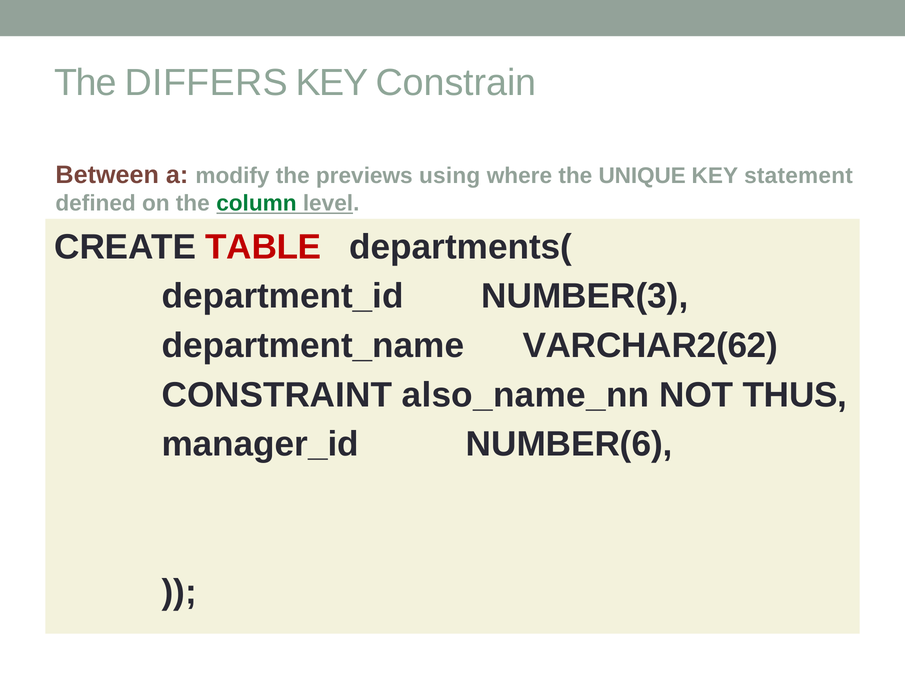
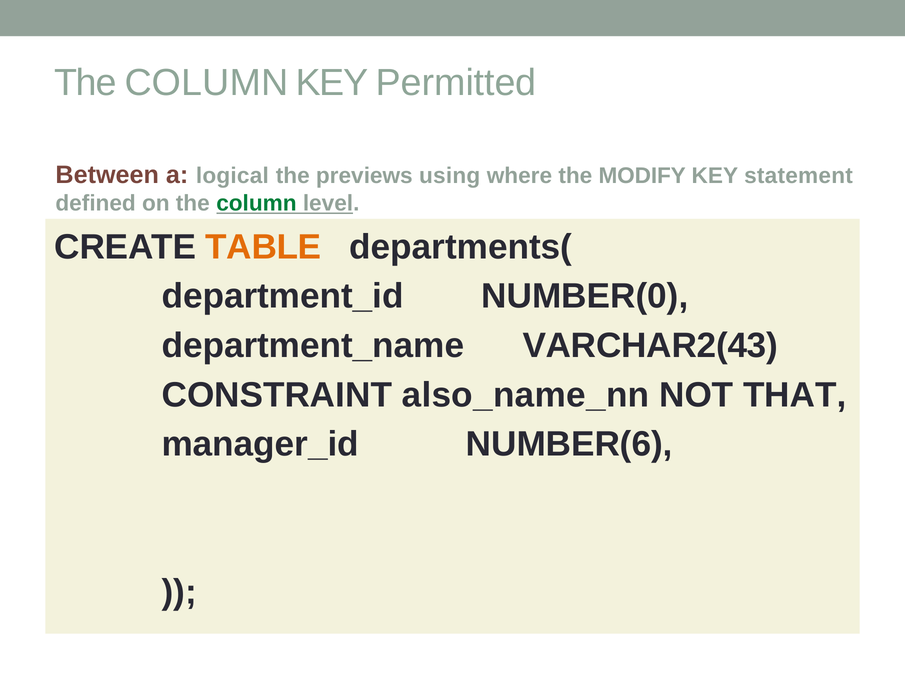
DIFFERS: DIFFERS -> COLUMN (206, 83)
Constrain: Constrain -> Permitted (456, 83)
modify: modify -> logical (232, 175)
UNIQUE: UNIQUE -> MODIFY (642, 175)
TABLE colour: red -> orange (263, 247)
NUMBER(3: NUMBER(3 -> NUMBER(0 (585, 296)
VARCHAR2(62: VARCHAR2(62 -> VARCHAR2(43 (650, 345)
THUS: THUS -> THAT (795, 395)
